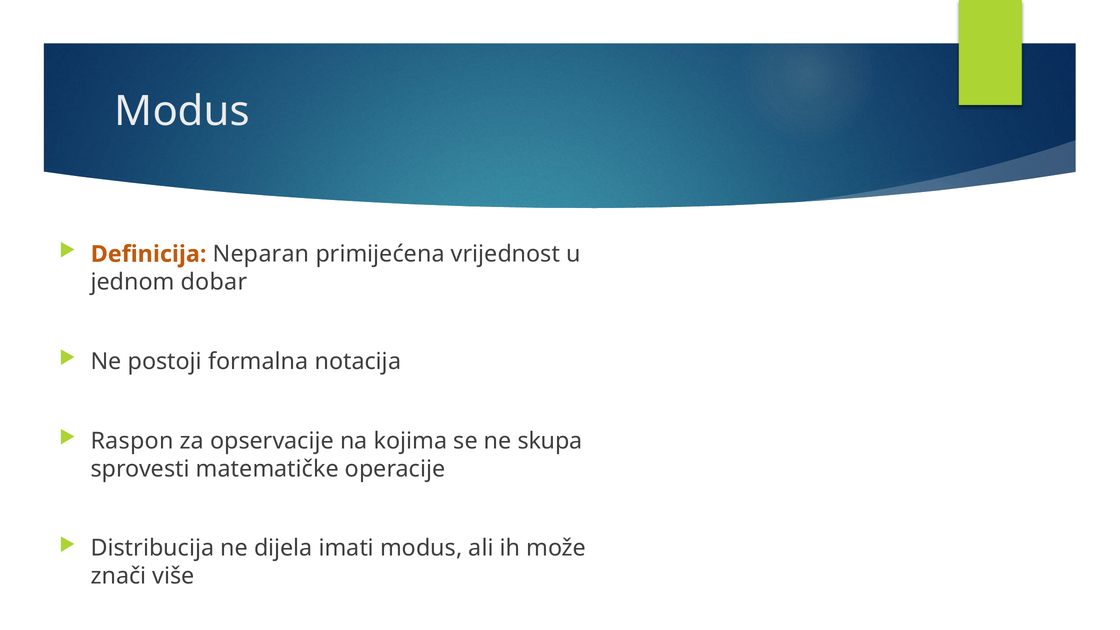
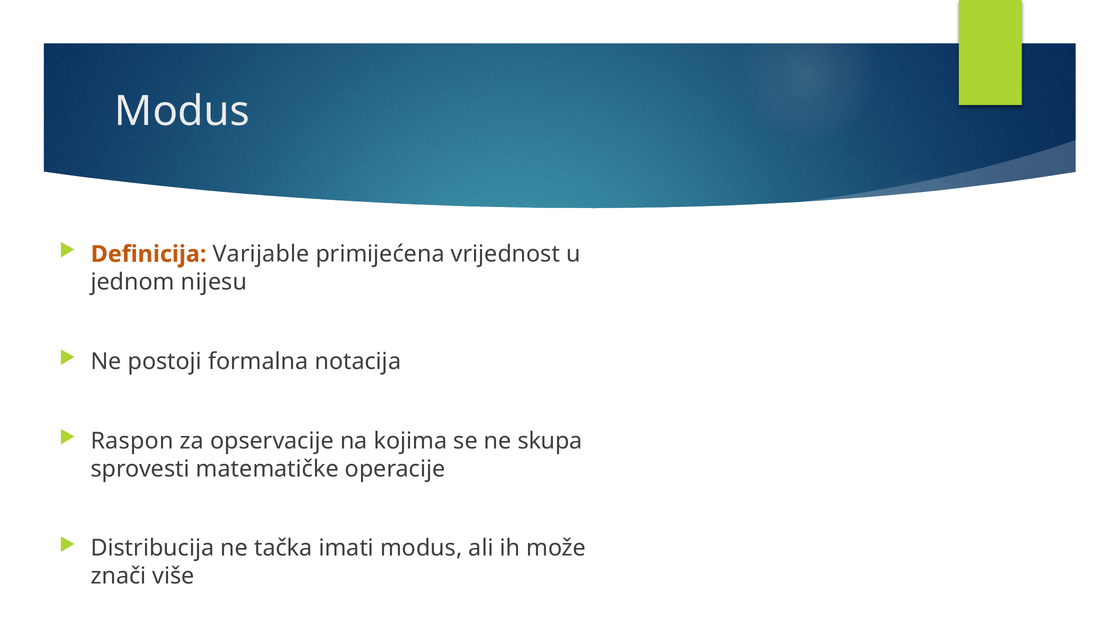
Neparan: Neparan -> Varijable (261, 254)
dobar: dobar -> nijesu (214, 282)
dijela: dijela -> tačka (283, 548)
